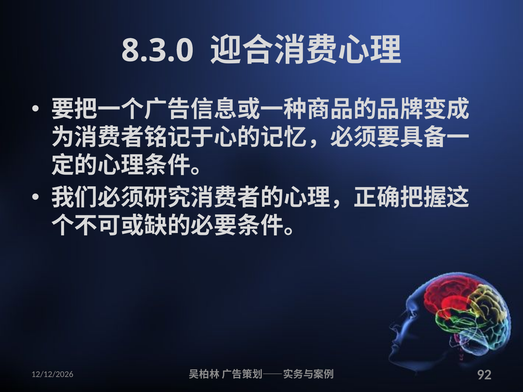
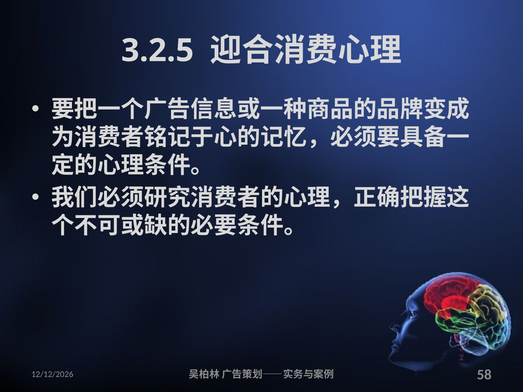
8.3.0: 8.3.0 -> 3.2.5 (157, 51)
92: 92 -> 58 (484, 375)
